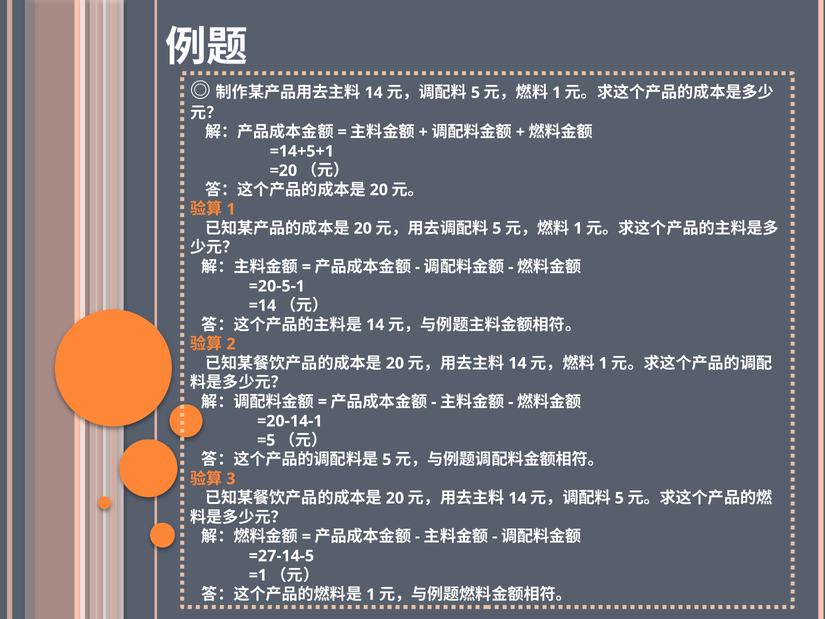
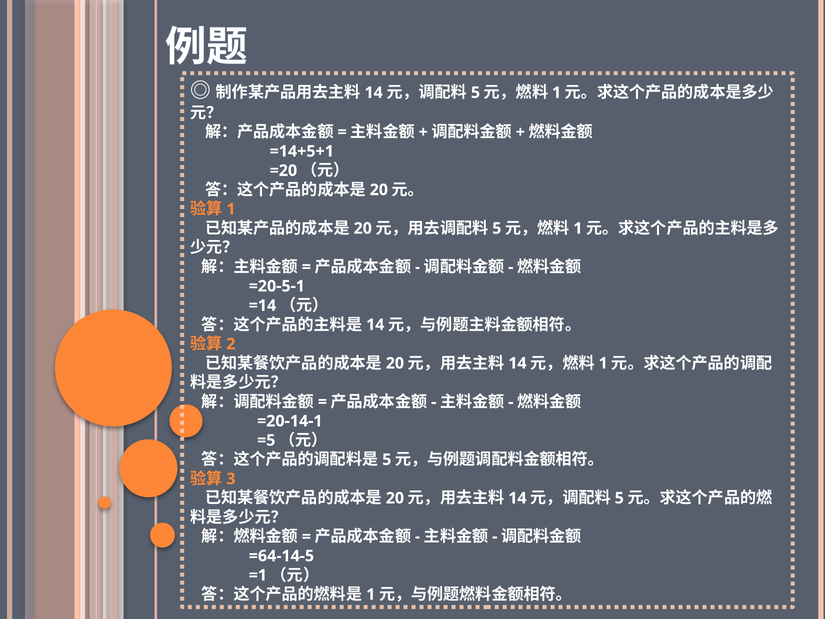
=27-14-5: =27-14-5 -> =64-14-5 (281, 556)
